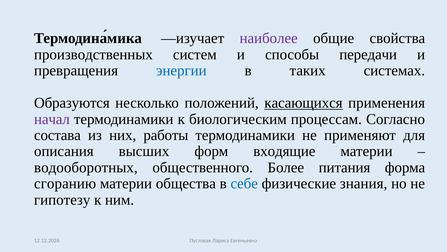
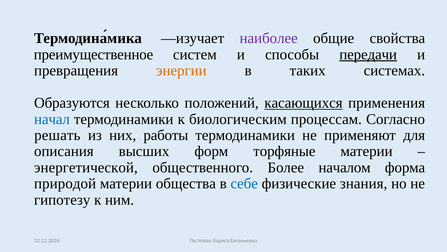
производственных: производственных -> преимущественное (94, 54)
передачи underline: none -> present (368, 54)
энергии colour: blue -> orange (181, 71)
начал colour: purple -> blue (52, 119)
состава: состава -> решать (57, 135)
входящие: входящие -> торфяные (284, 151)
водооборотных: водооборотных -> энергетической (86, 167)
питания: питания -> началом (345, 167)
сгоранию: сгоранию -> природой (65, 183)
